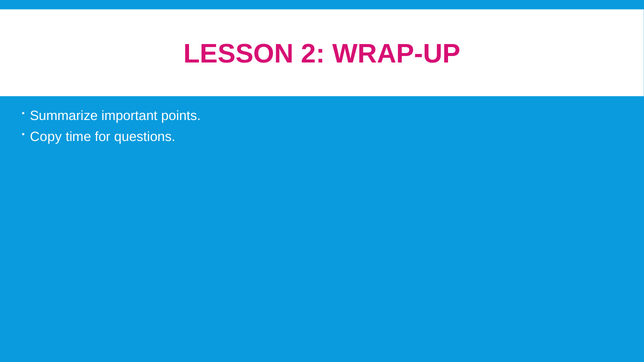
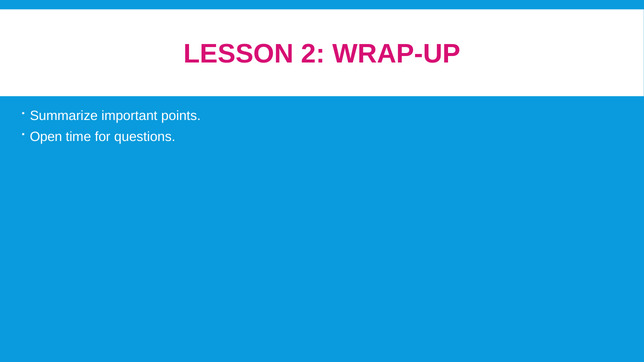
Copy: Copy -> Open (46, 137)
